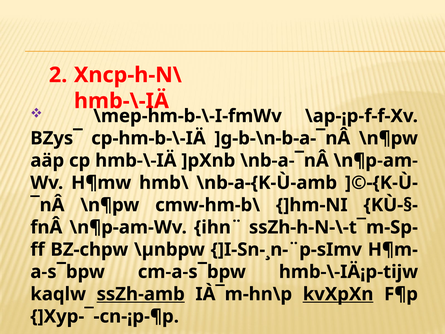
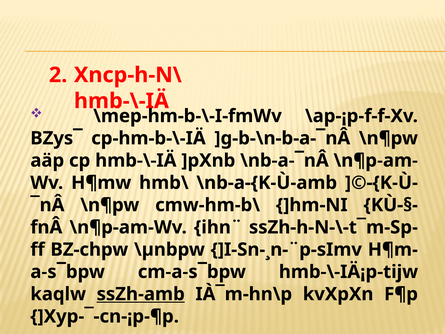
kvXpXn underline: present -> none (338, 294)
